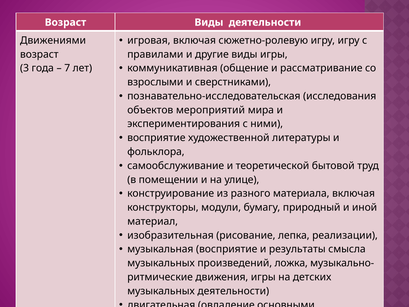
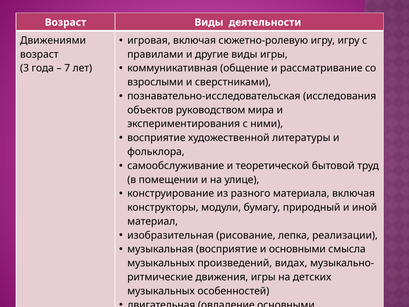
мероприятий: мероприятий -> руководством (211, 110)
и результаты: результаты -> основными (297, 249)
ложка: ложка -> видах (291, 263)
музыкальных деятельности: деятельности -> особенностей (233, 291)
